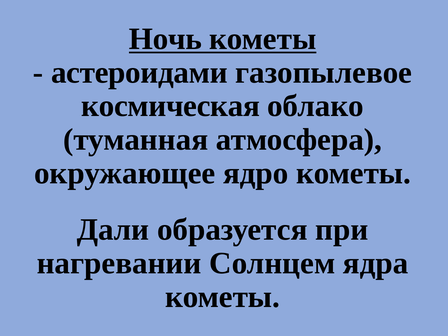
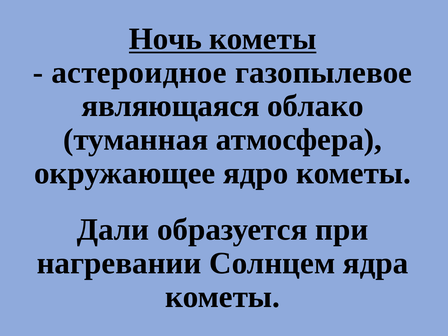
астероидами: астероидами -> астероидное (139, 72)
космическая: космическая -> являющаяся (171, 106)
